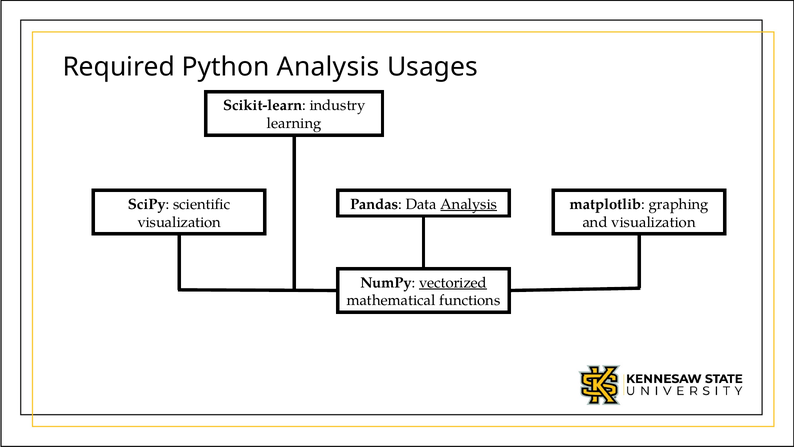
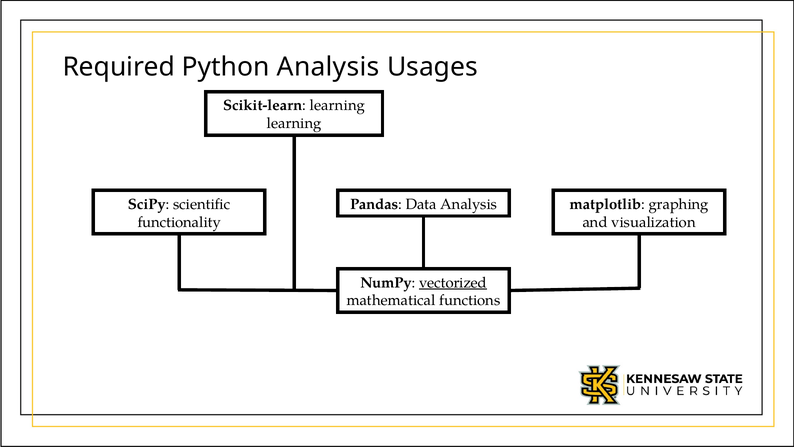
Scikit-learn industry: industry -> learning (337, 105)
Analysis underline: present -> none (469, 204)
visualization: visualization -> functionality (179, 222)
